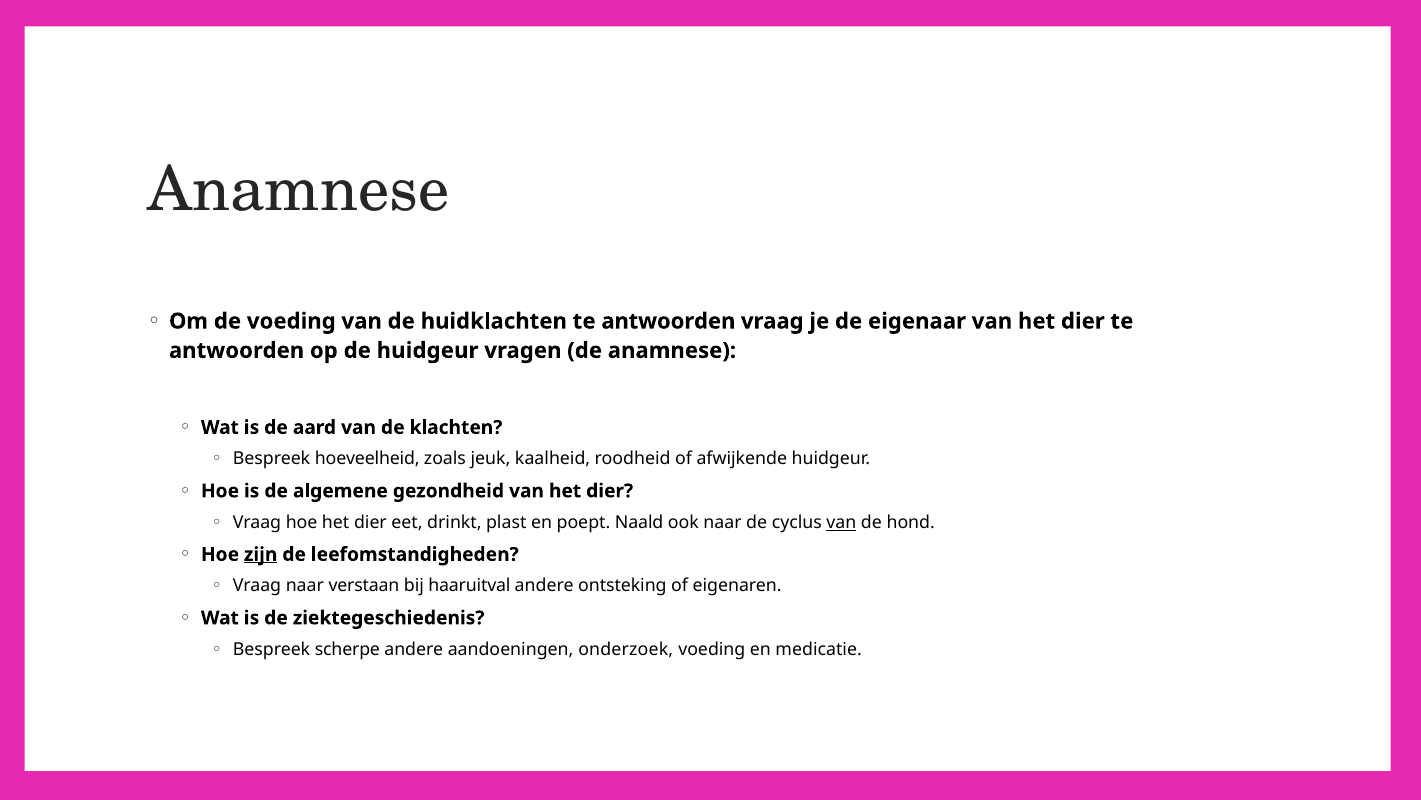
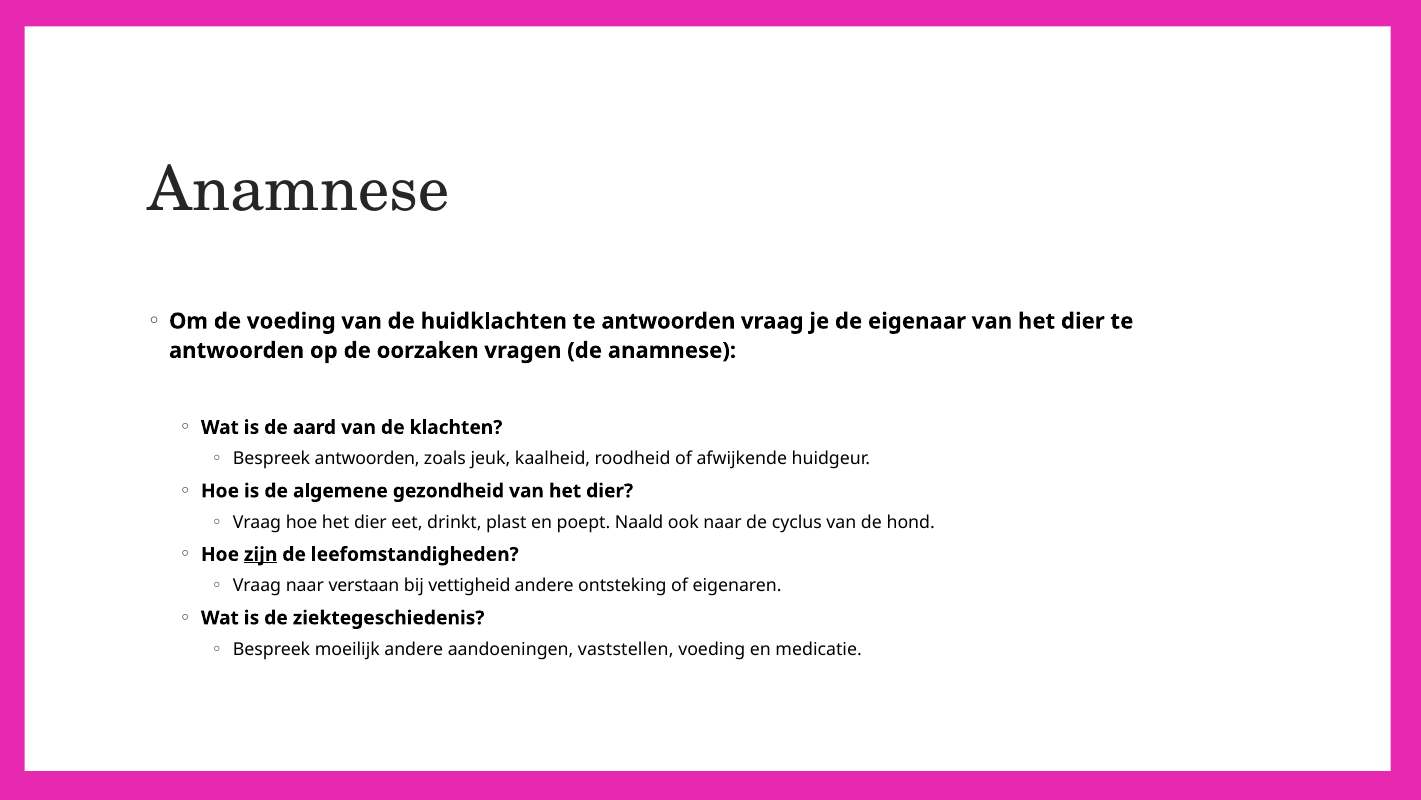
de huidgeur: huidgeur -> oorzaken (428, 350)
Bespreek hoeveelheid: hoeveelheid -> antwoorden (367, 459)
van underline: present -> none (841, 522)
haaruitval: haaruitval -> vettigheid (469, 586)
scherpe: scherpe -> moeilijk (347, 649)
onderzoek: onderzoek -> vaststellen (626, 649)
